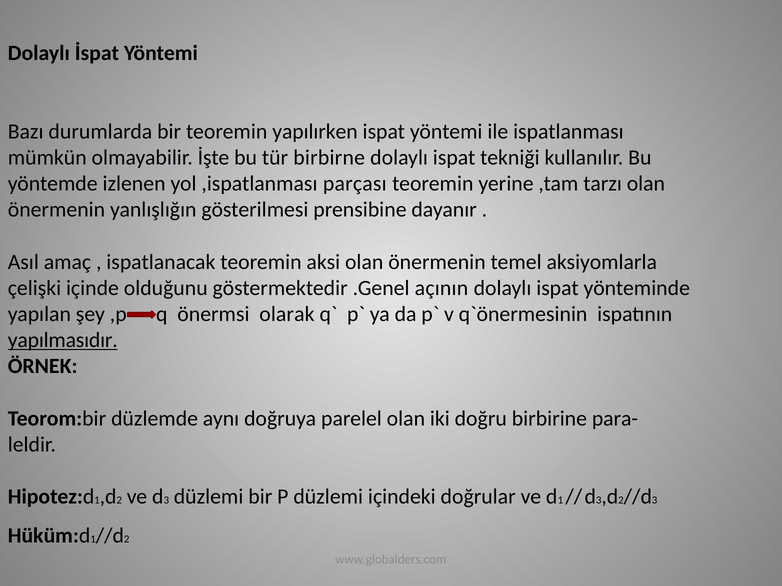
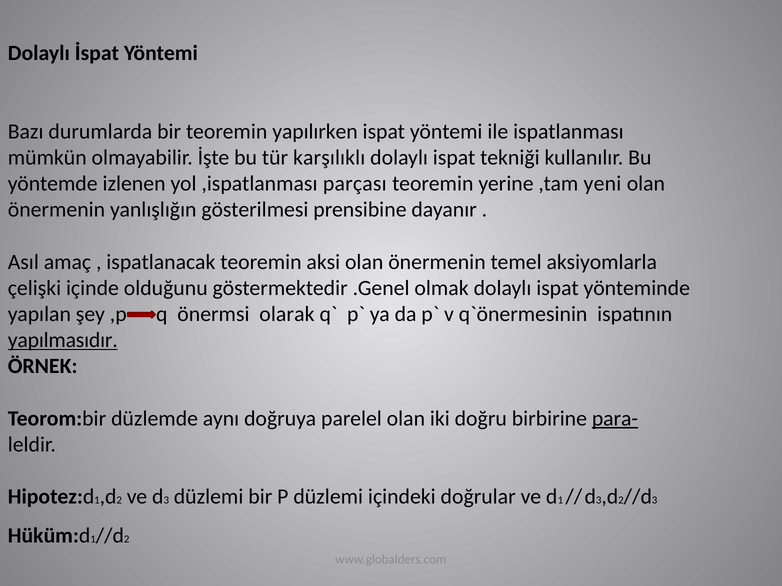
birbirne: birbirne -> karşılıklı (329, 158)
tarzı: tarzı -> yeni (602, 184)
açının: açının -> olmak (442, 288)
para- underline: none -> present (615, 419)
